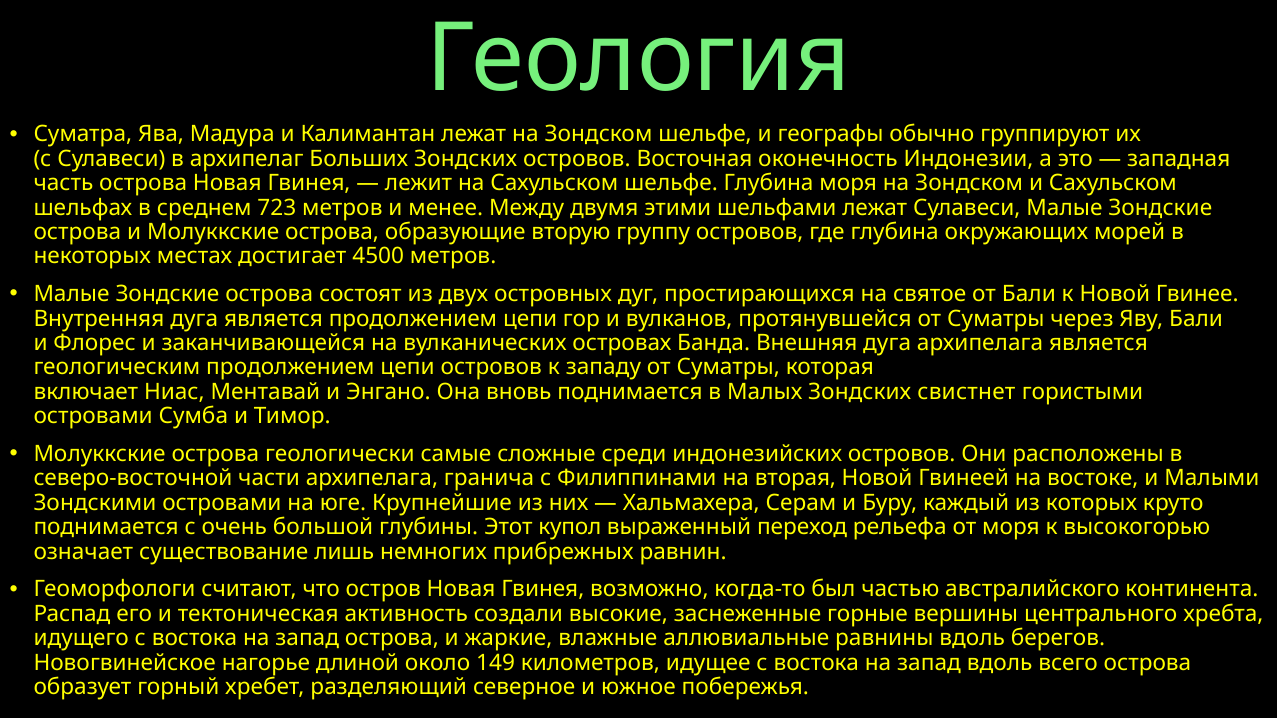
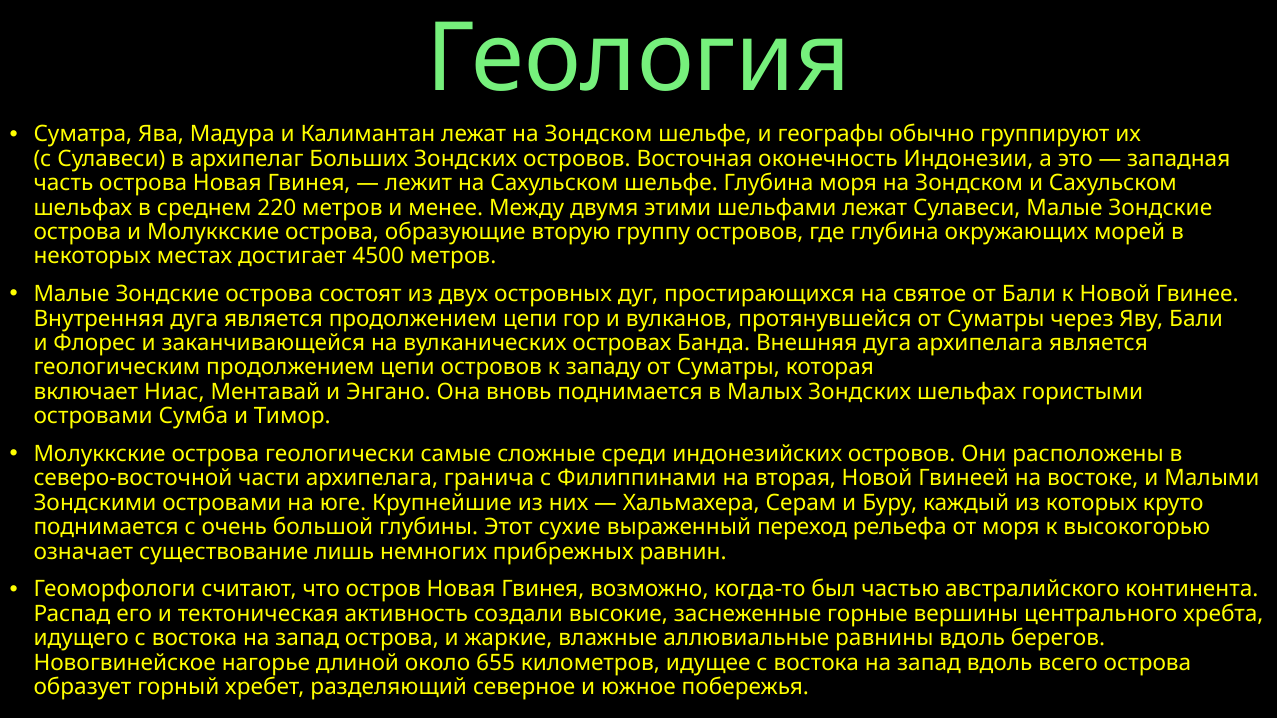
723: 723 -> 220 (277, 208)
Зондских свистнет: свистнет -> шельфах (967, 392)
купол: купол -> сухие (570, 528)
149: 149 -> 655 (496, 663)
